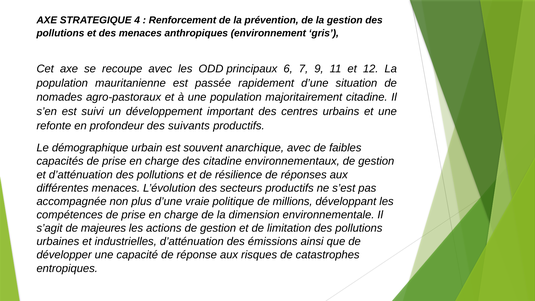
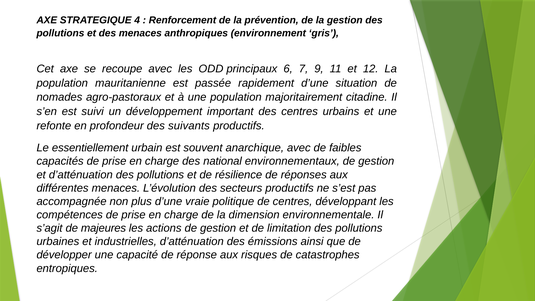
démographique: démographique -> essentiellement (90, 148)
des citadine: citadine -> national (223, 161)
de millions: millions -> centres (293, 201)
